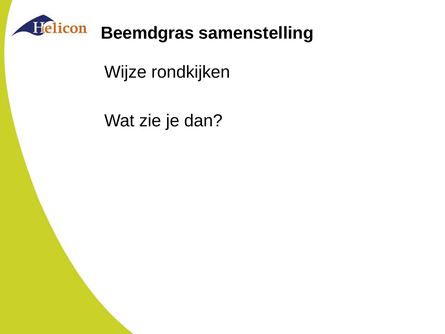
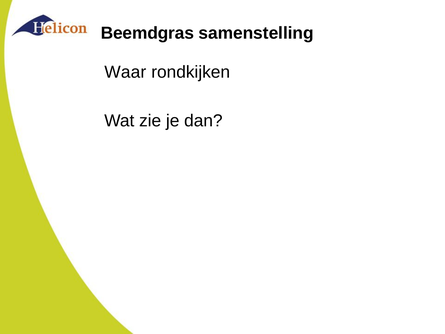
Wijze: Wijze -> Waar (125, 72)
